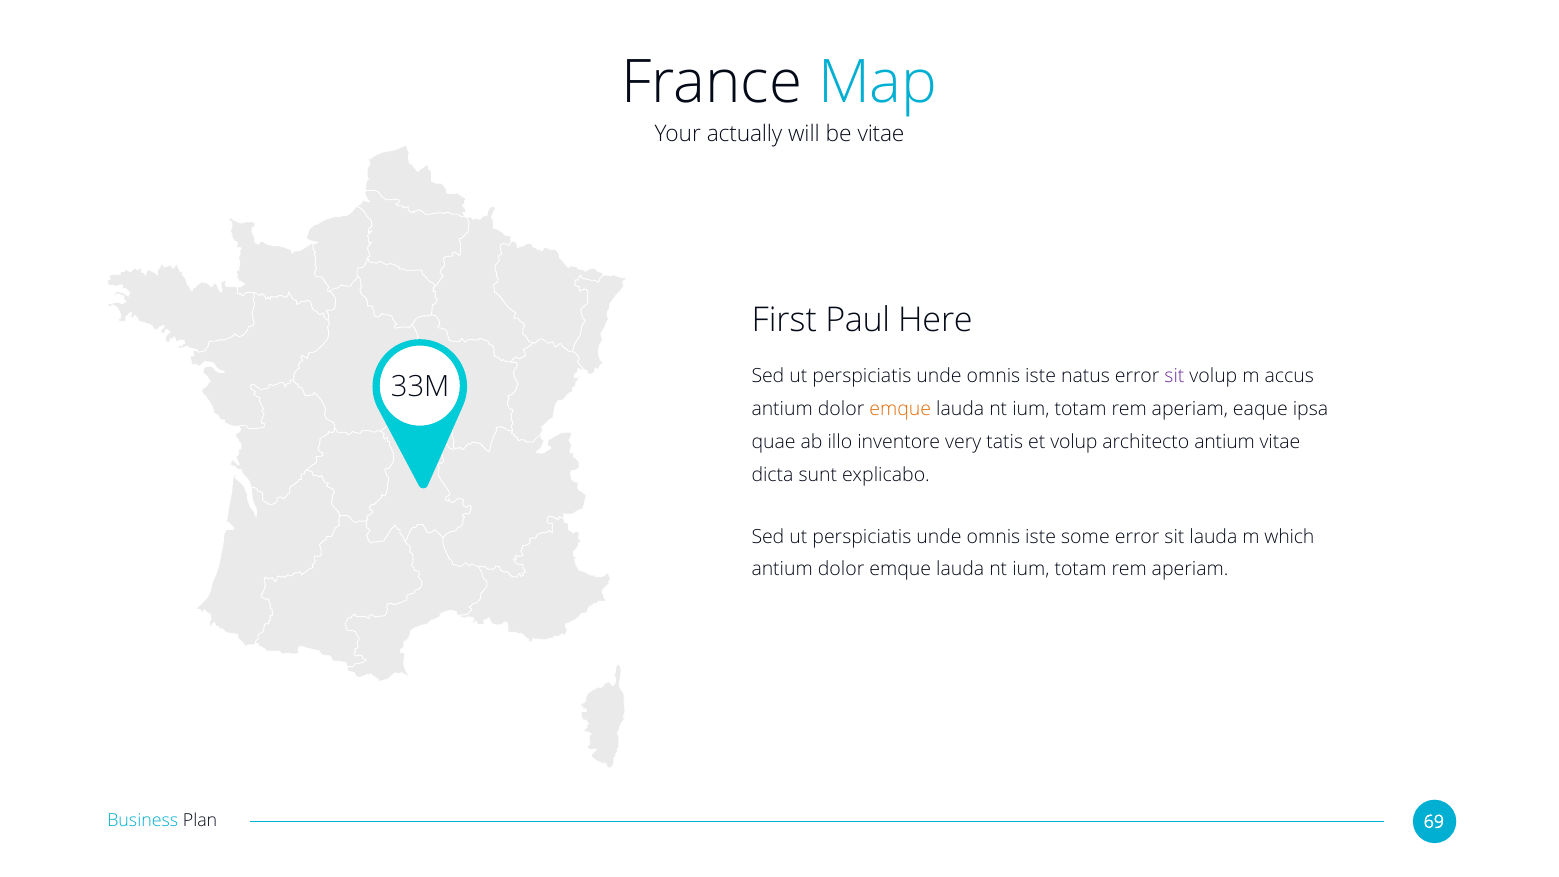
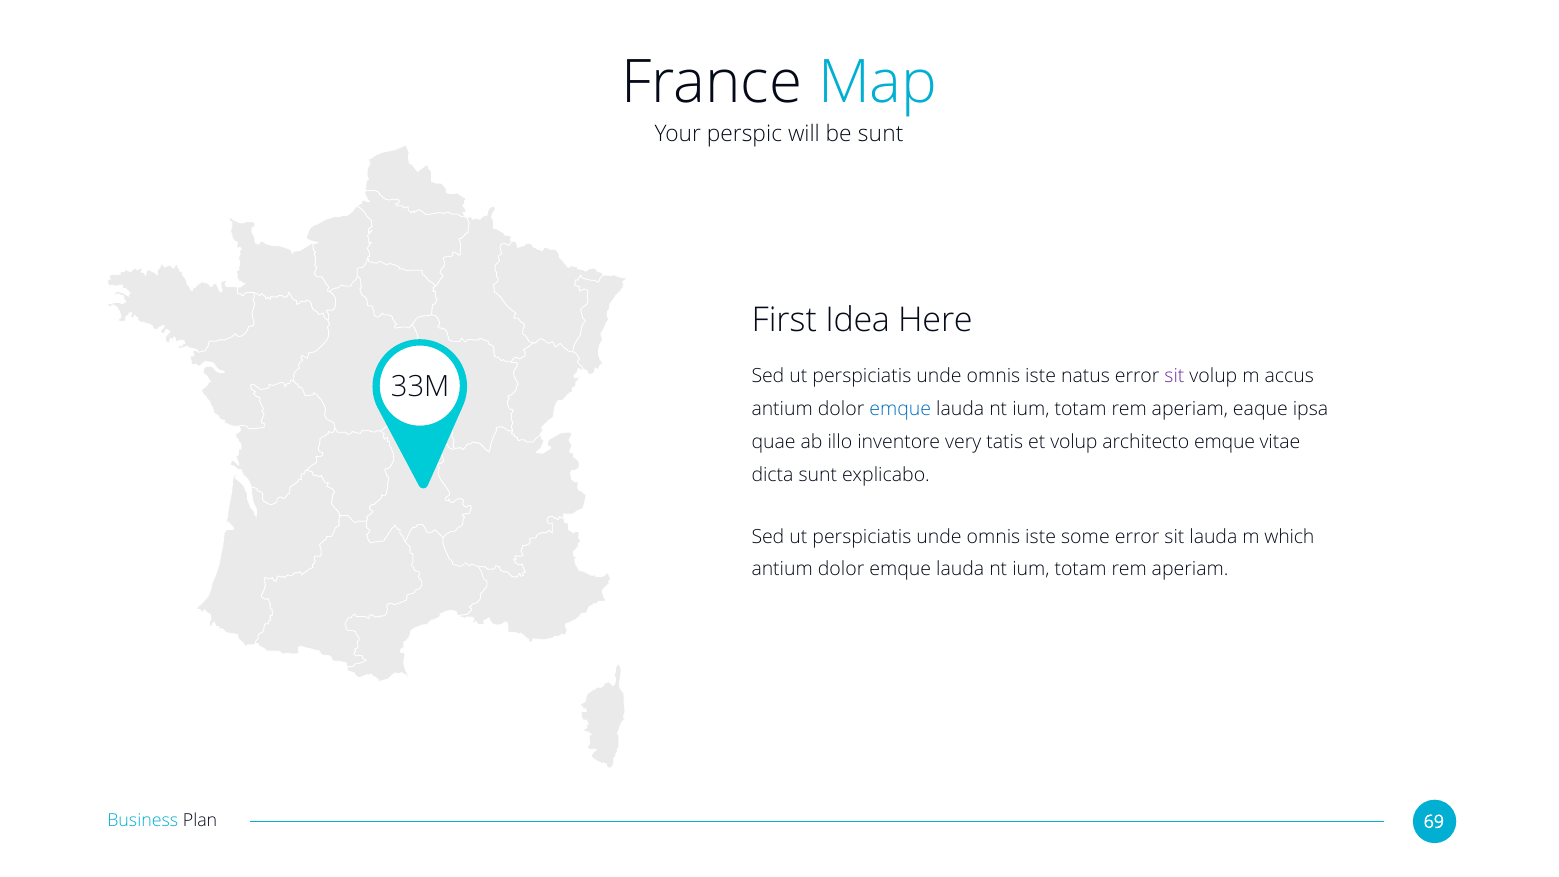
actually: actually -> perspic (744, 134)
be vitae: vitae -> sunt (881, 134)
Paul: Paul -> Idea (858, 320)
emque colour: orange -> blue (900, 409)
architecto antium: antium -> emque (1225, 442)
